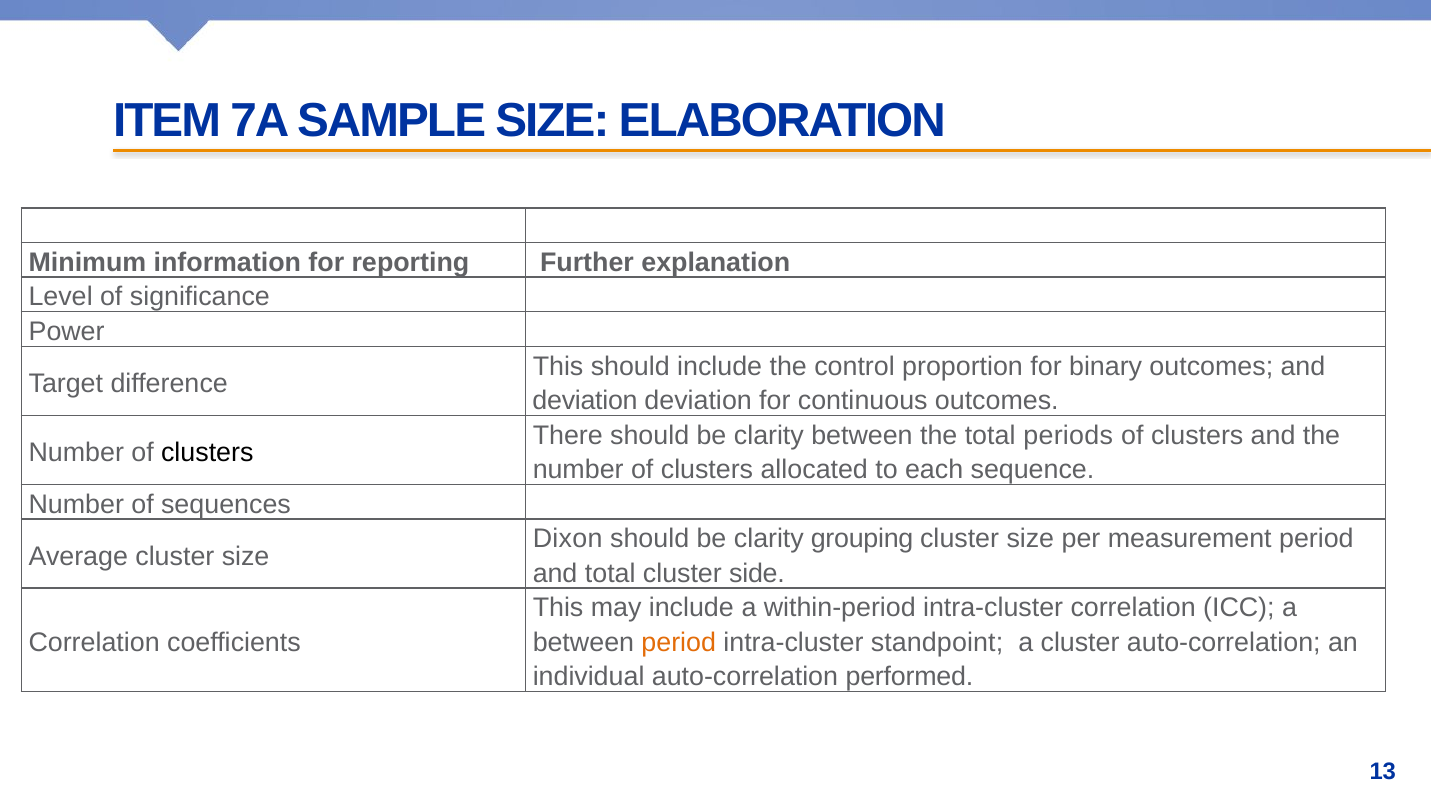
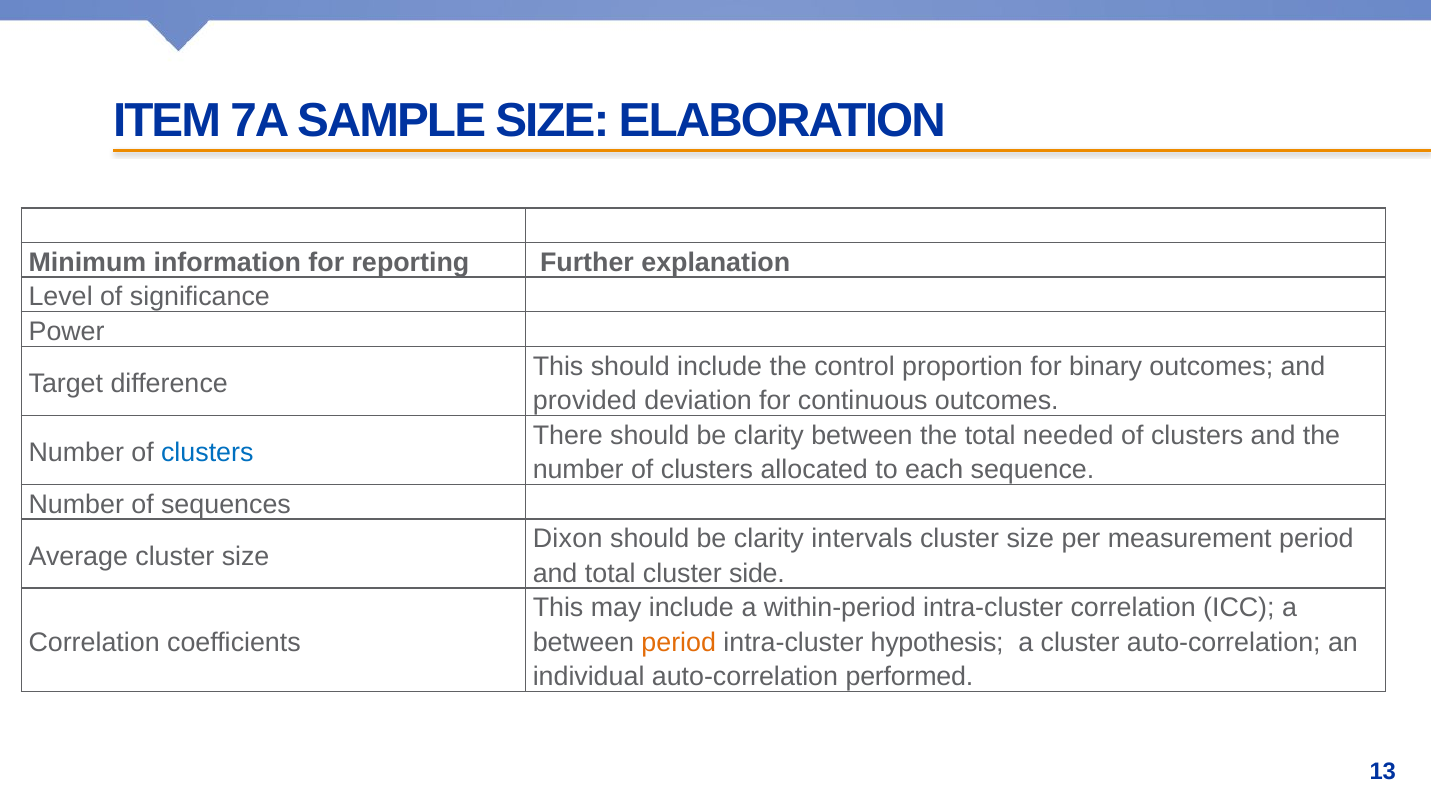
deviation: deviation -> provided (585, 401)
periods: periods -> needed (1068, 435)
clusters colour: black -> blue (207, 453)
grouping: grouping -> intervals (862, 539)
standpoint: standpoint -> hypothesis (937, 642)
